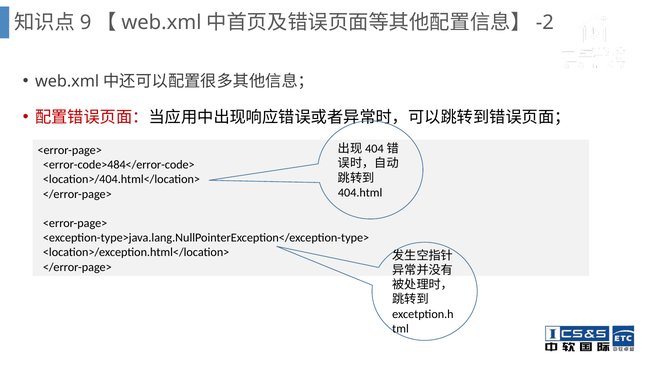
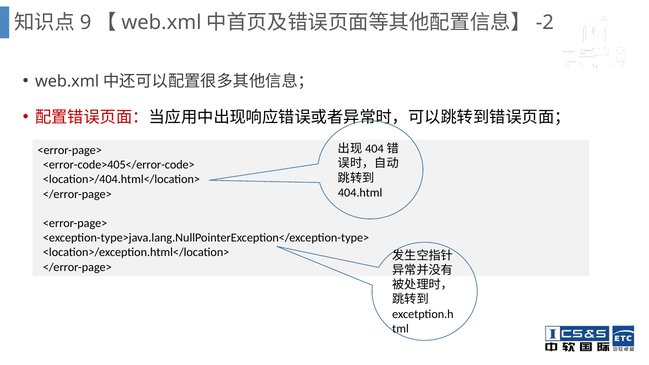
<error-code>484</error-code>: <error-code>484</error-code> -> <error-code>405</error-code> (119, 165)
